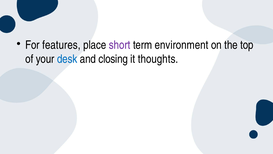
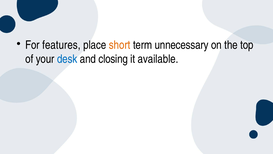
short colour: purple -> orange (120, 45)
environment: environment -> unnecessary (182, 45)
thoughts: thoughts -> available (158, 59)
